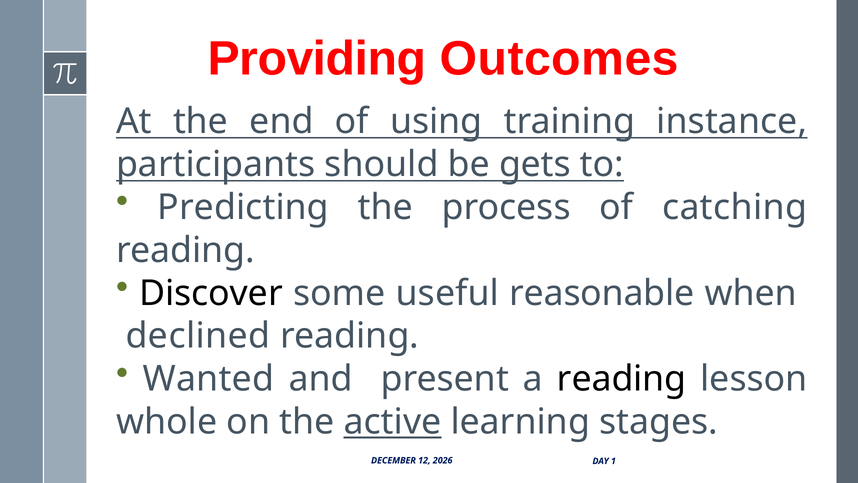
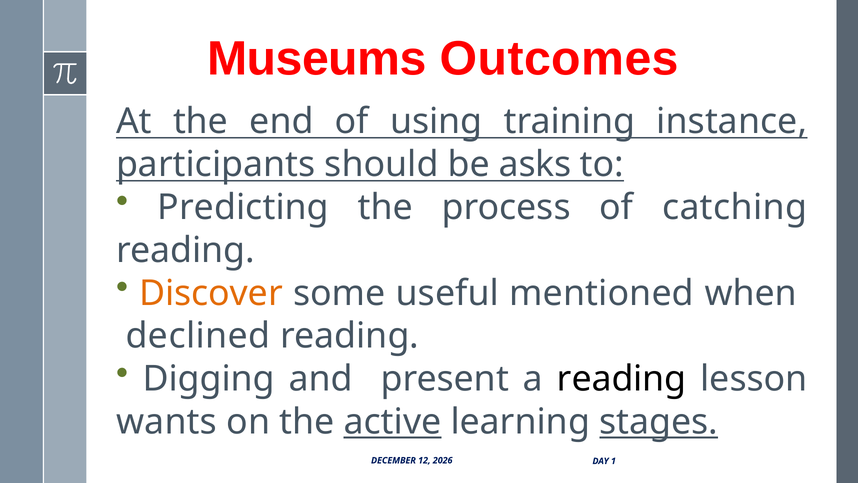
Providing: Providing -> Museums (317, 59)
gets: gets -> asks (535, 164)
Discover colour: black -> orange (211, 293)
reasonable: reasonable -> mentioned (602, 293)
Wanted: Wanted -> Digging (209, 379)
whole: whole -> wants (167, 422)
stages underline: none -> present (659, 422)
